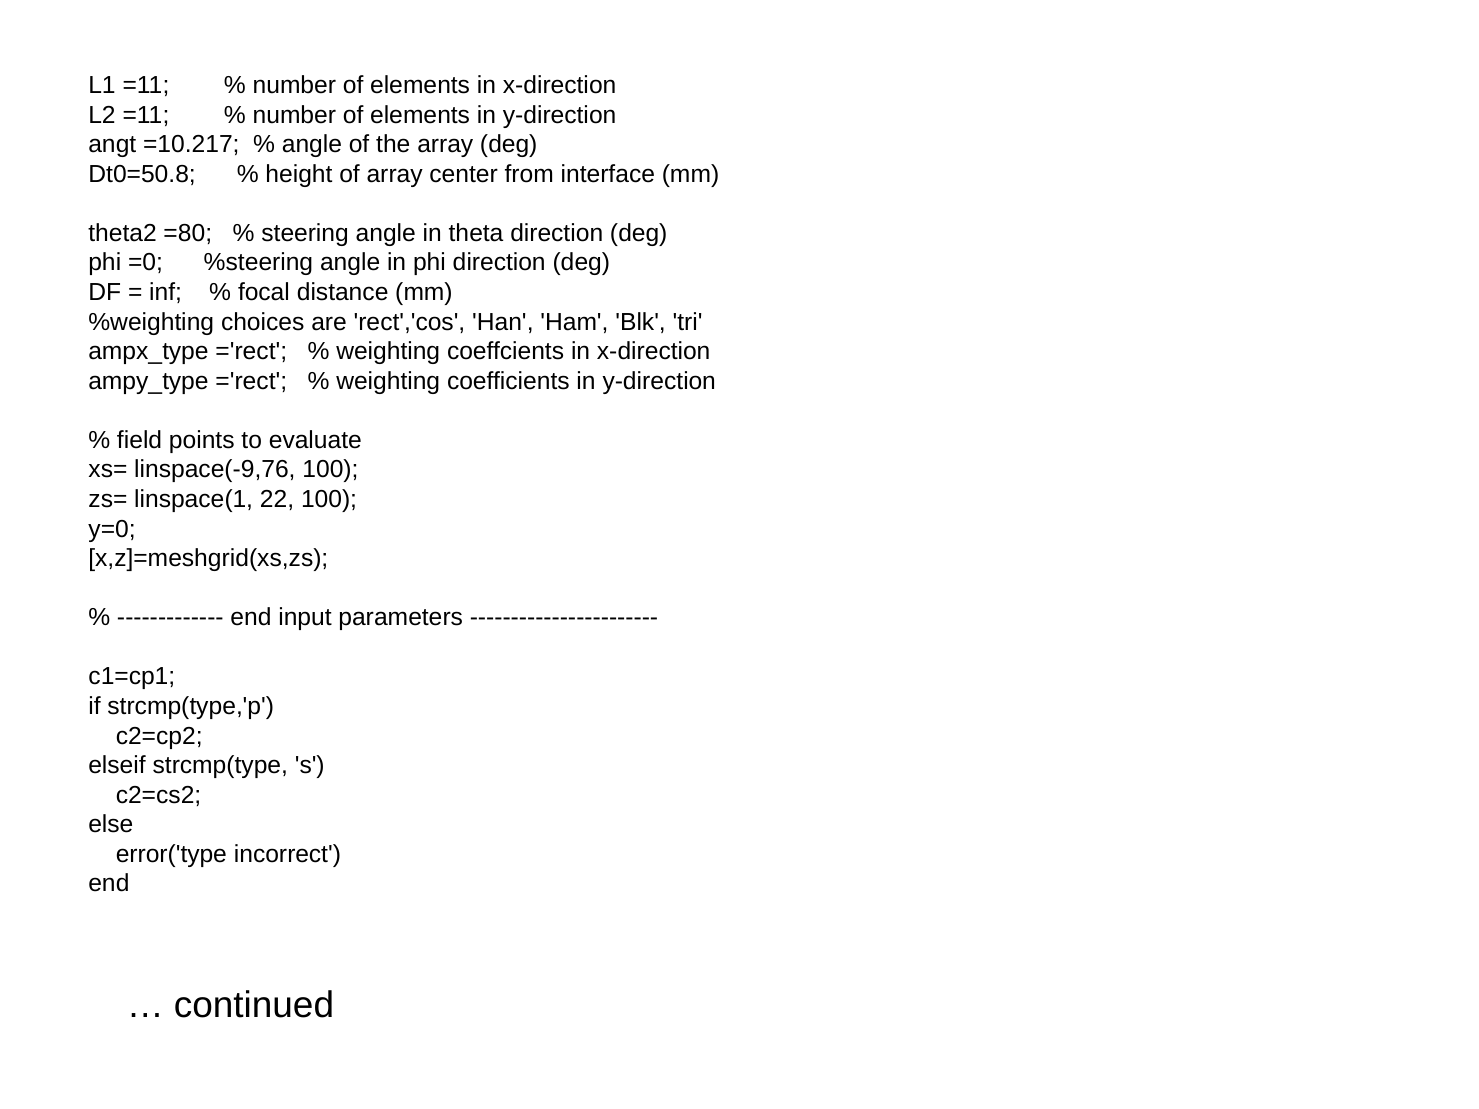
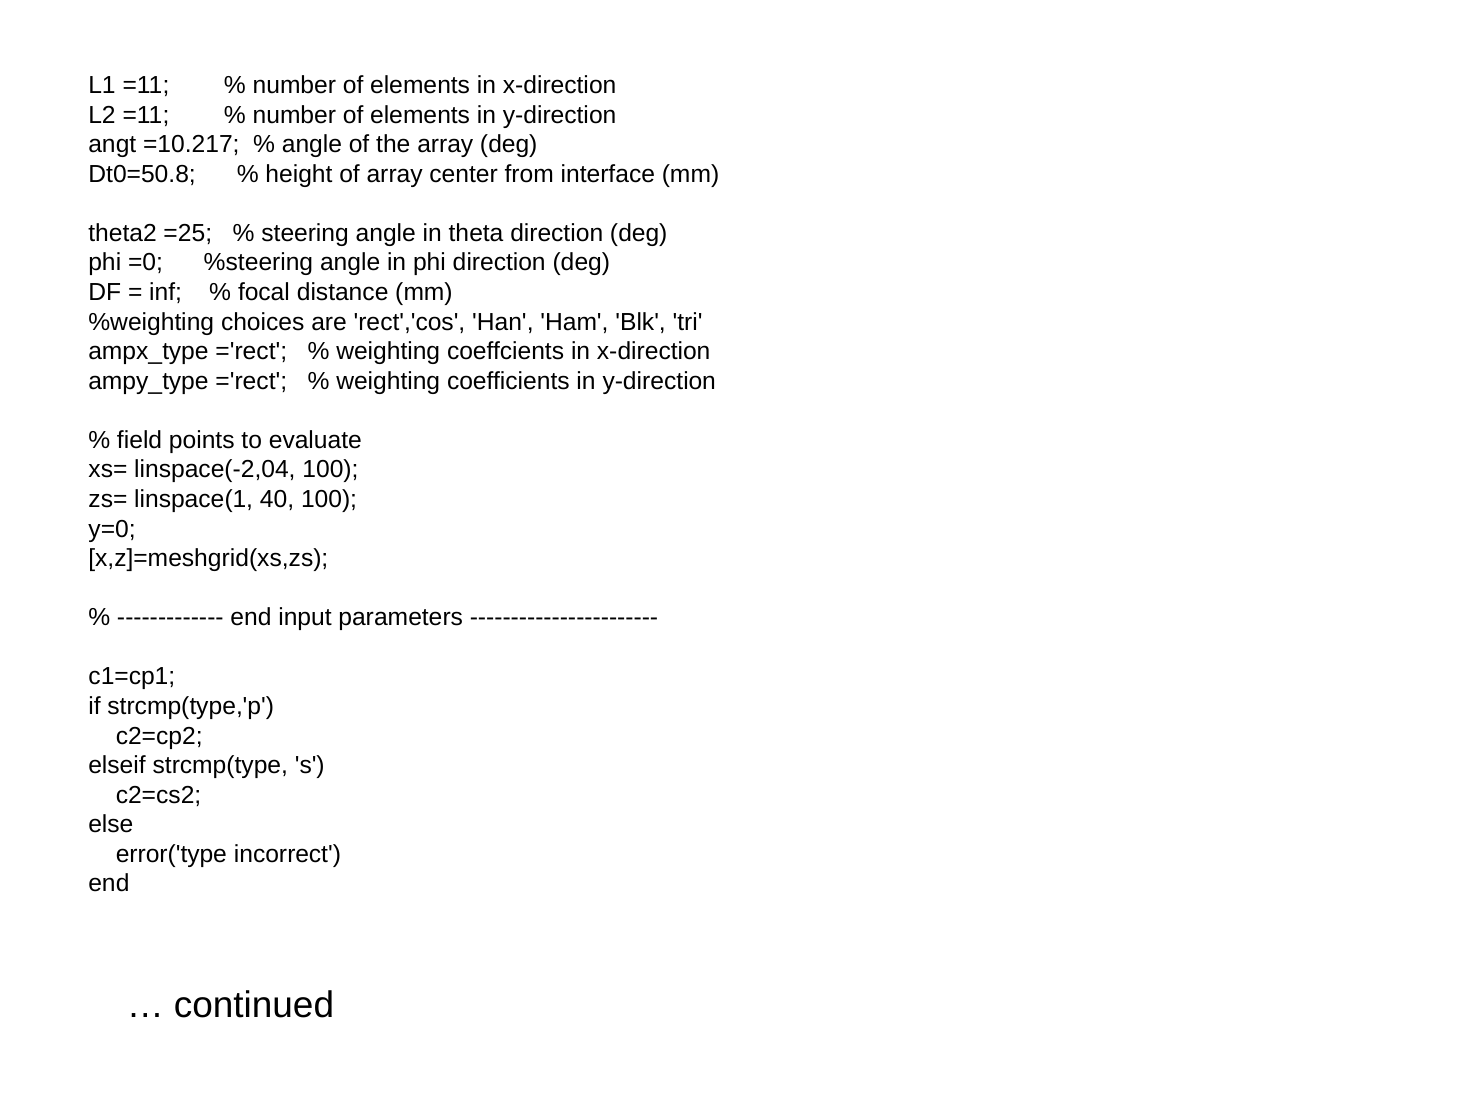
=80: =80 -> =25 (188, 233)
linspace(-9,76: linspace(-9,76 -> linspace(-2,04 (215, 470)
22: 22 -> 40 (277, 499)
